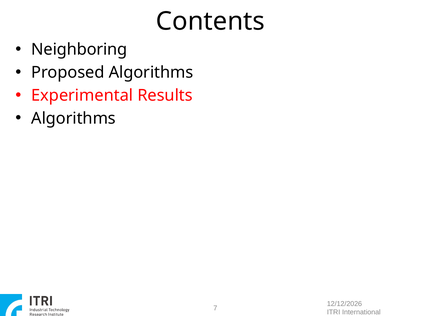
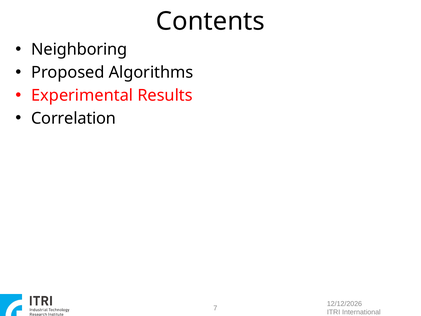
Algorithms: Algorithms -> Correlation (74, 118)
